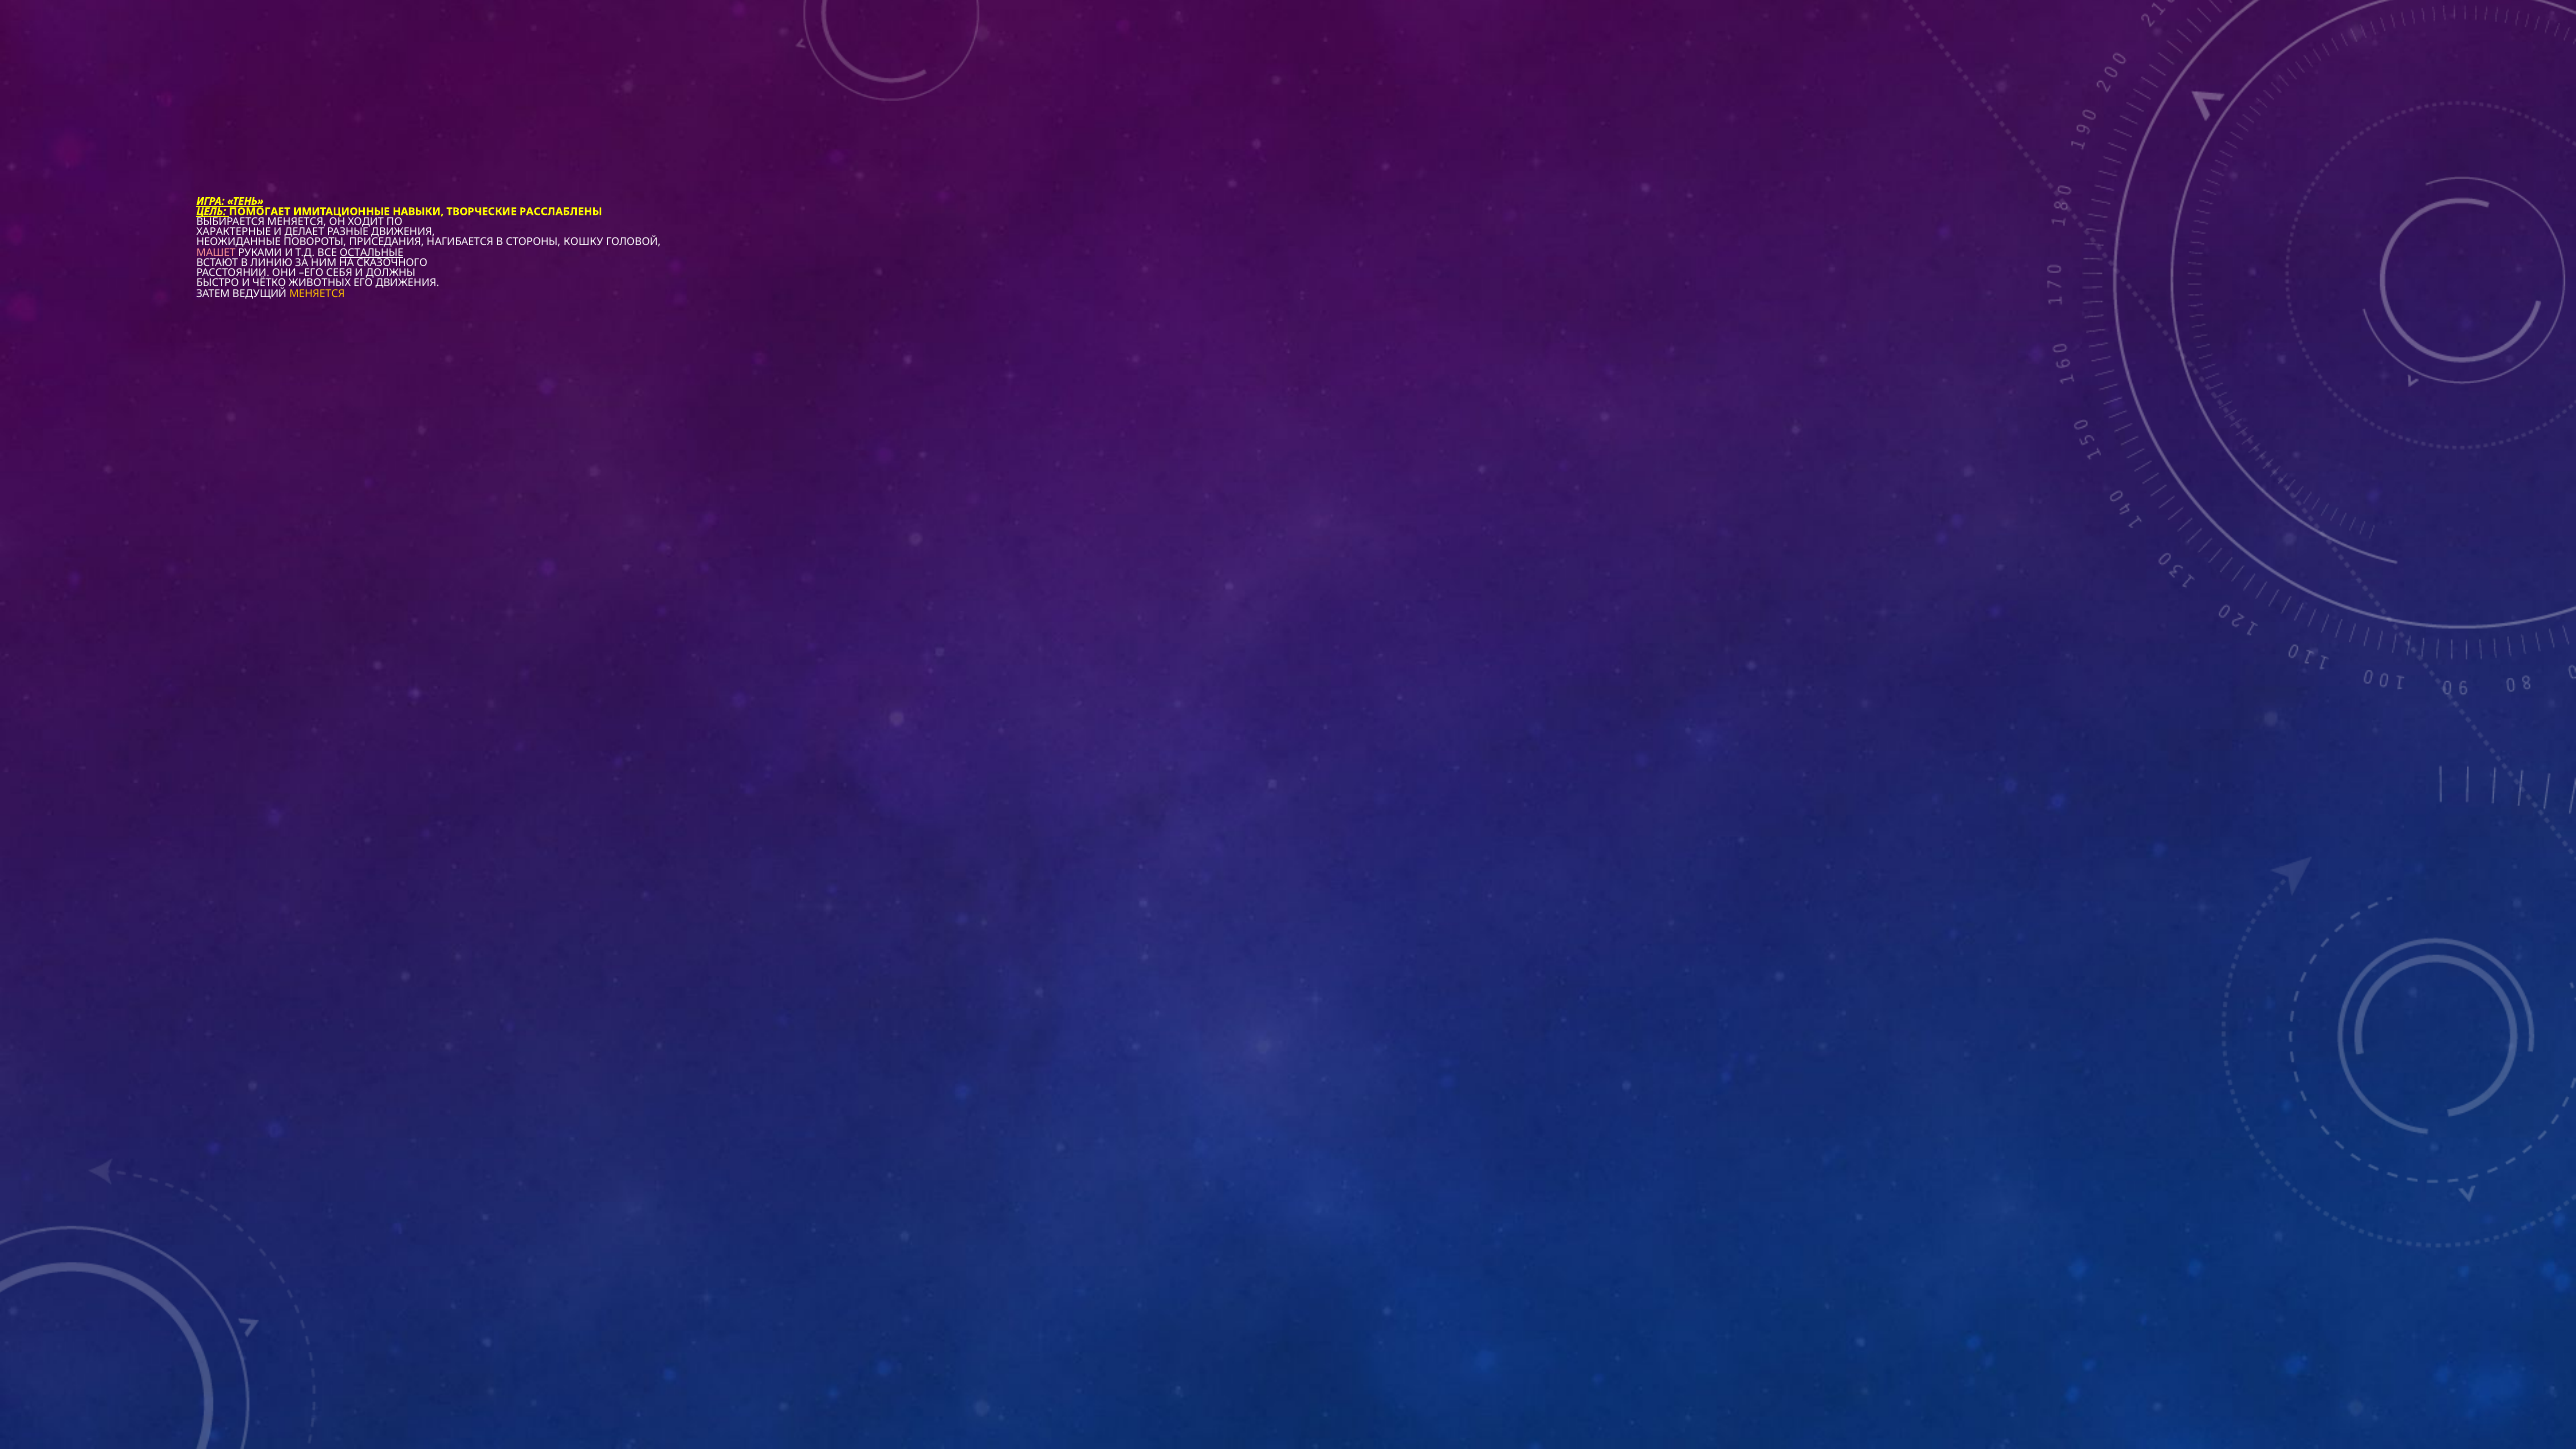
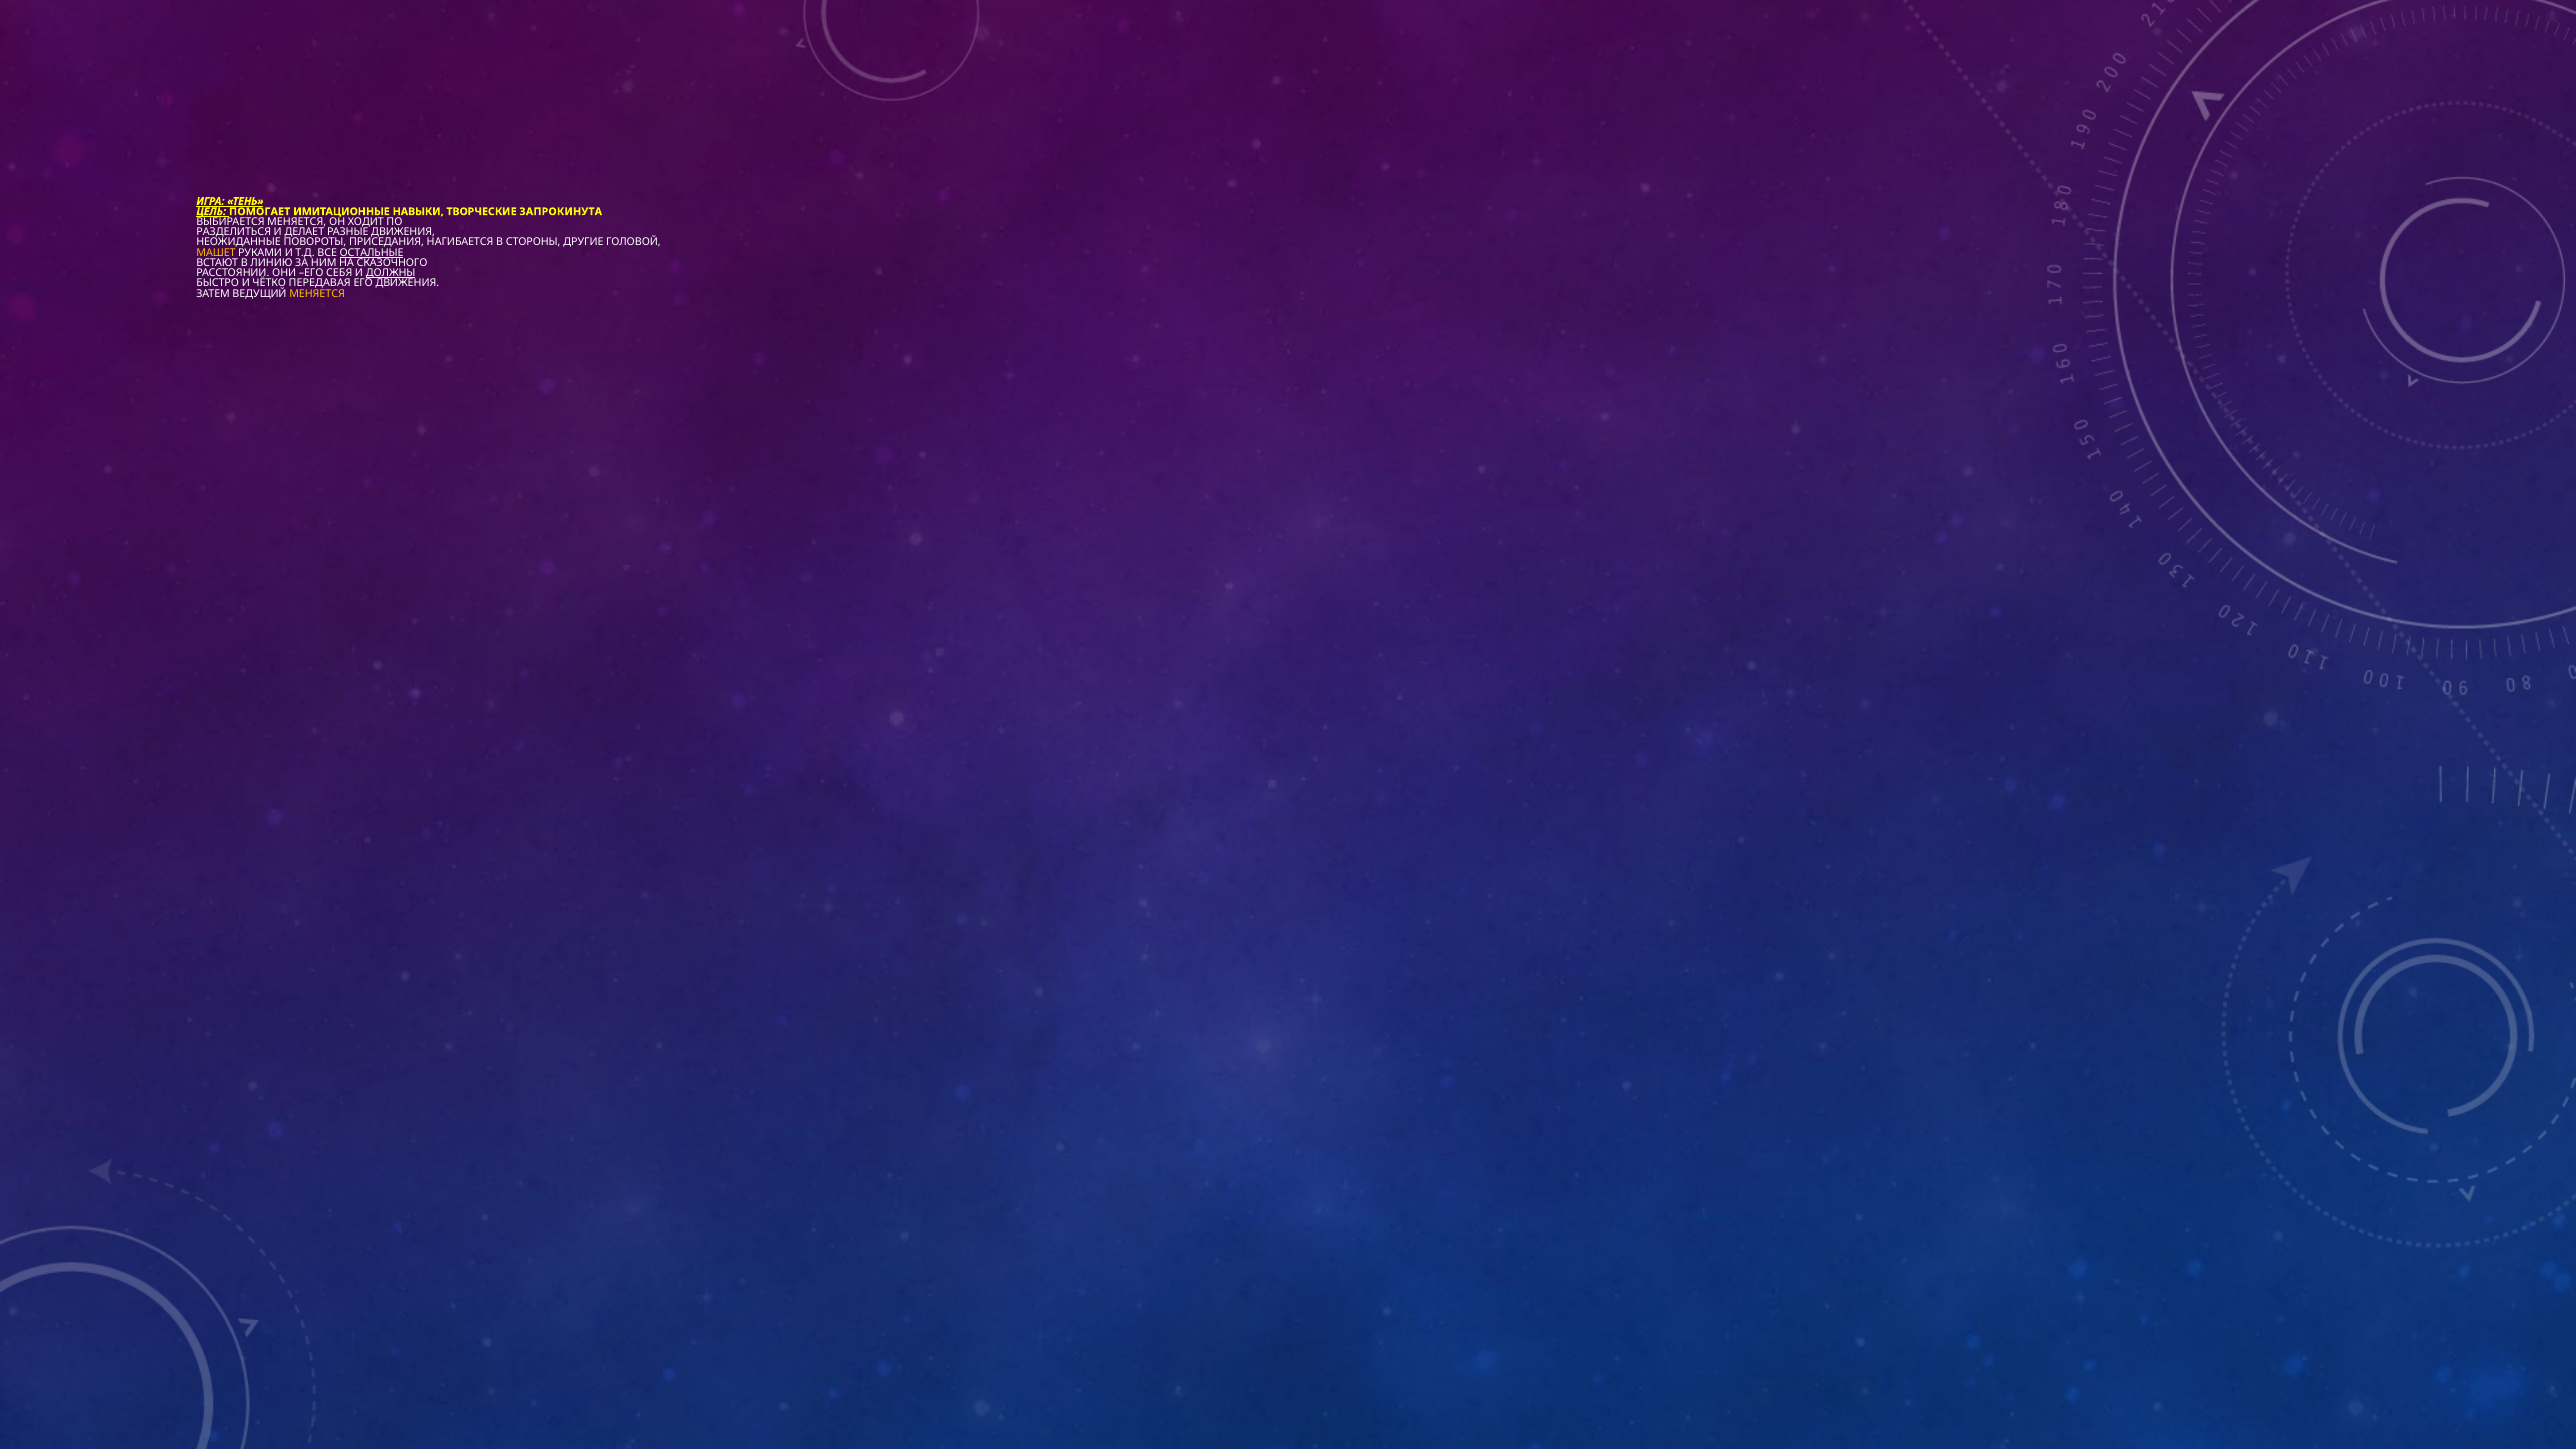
РАССЛАБЛЕНЫ: РАССЛАБЛЕНЫ -> ЗАПРОКИНУТА (561, 212)
ХАРАКТЕРНЫЕ: ХАРАКТЕРНЫЕ -> РАЗДЕЛИТЬСЯ (234, 232)
КОШКУ: КОШКУ -> ДРУГИЕ (583, 242)
МАШЕТ colour: pink -> yellow (216, 253)
ДОЛЖНЫ underline: none -> present (391, 273)
ЖИВОТНЫХ: ЖИВОТНЫХ -> ПЕРЕДАВАЯ (320, 283)
